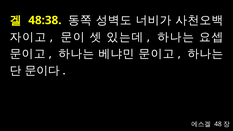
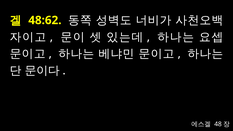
48:38: 48:38 -> 48:62 (45, 20)
